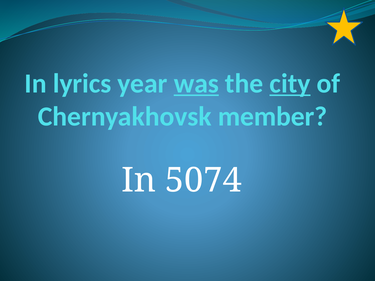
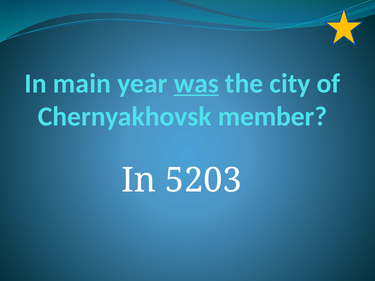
lyrics: lyrics -> main (82, 83)
city underline: present -> none (290, 83)
5074: 5074 -> 5203 (203, 180)
